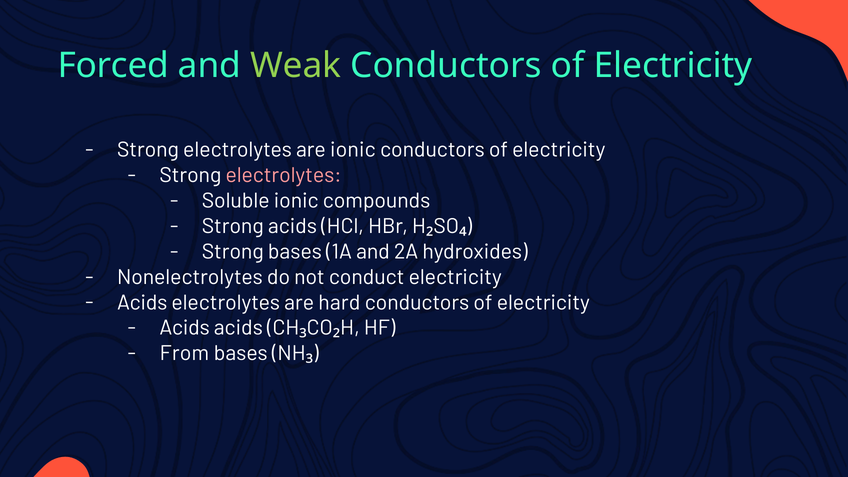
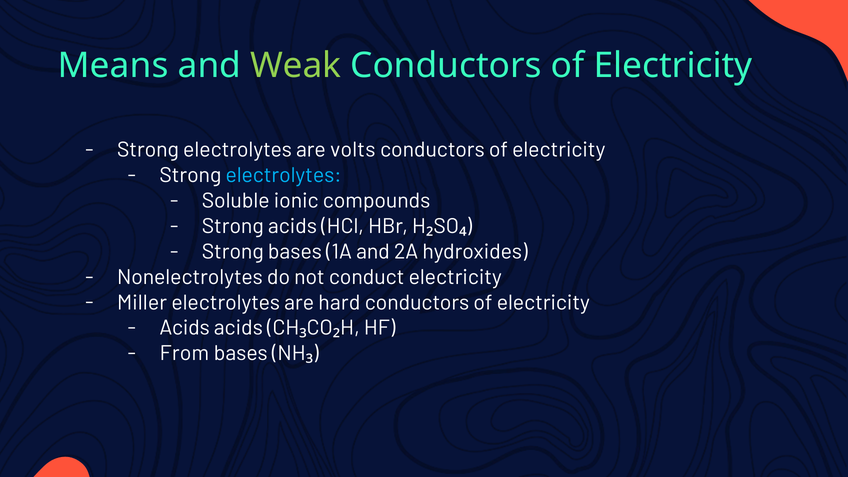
Forced: Forced -> Means (113, 66)
are ionic: ionic -> volts (353, 150)
electrolytes colour: pink -> light blue (283, 175)
Acids: Acids -> Miller (142, 303)
